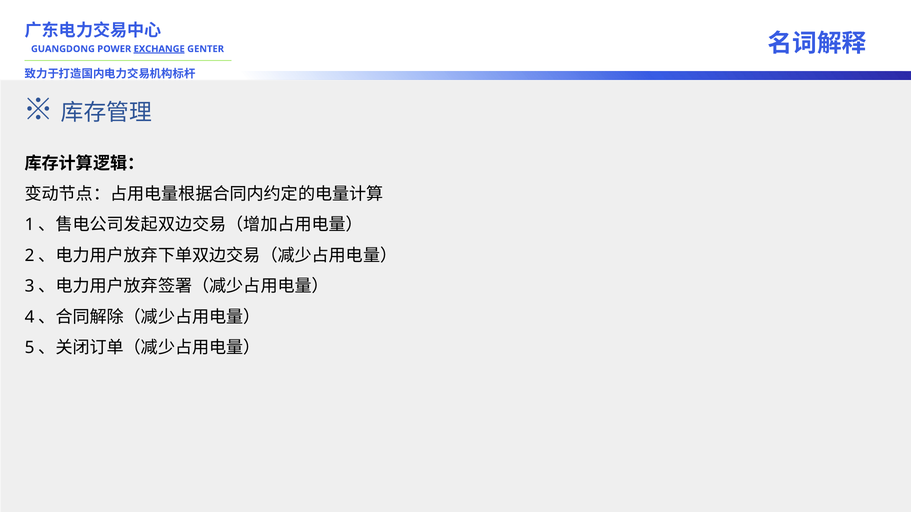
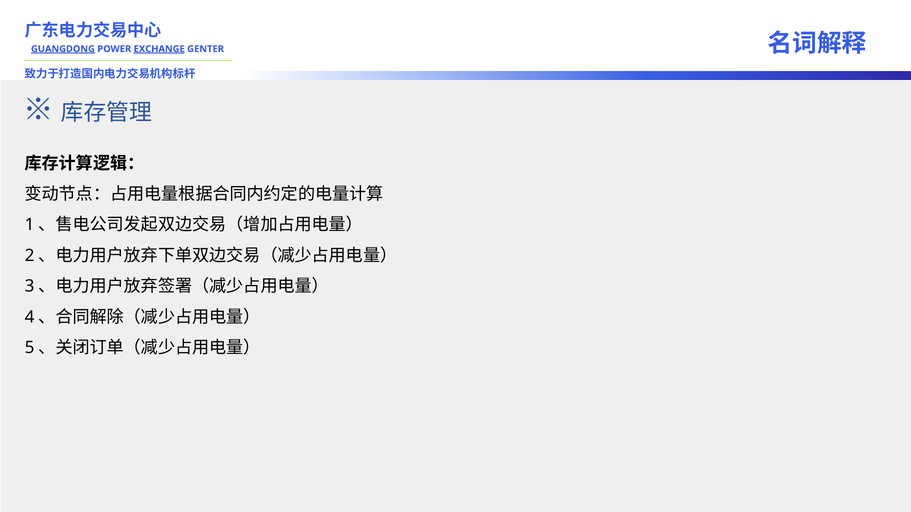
GUANGDONG underline: none -> present (63, 49)
